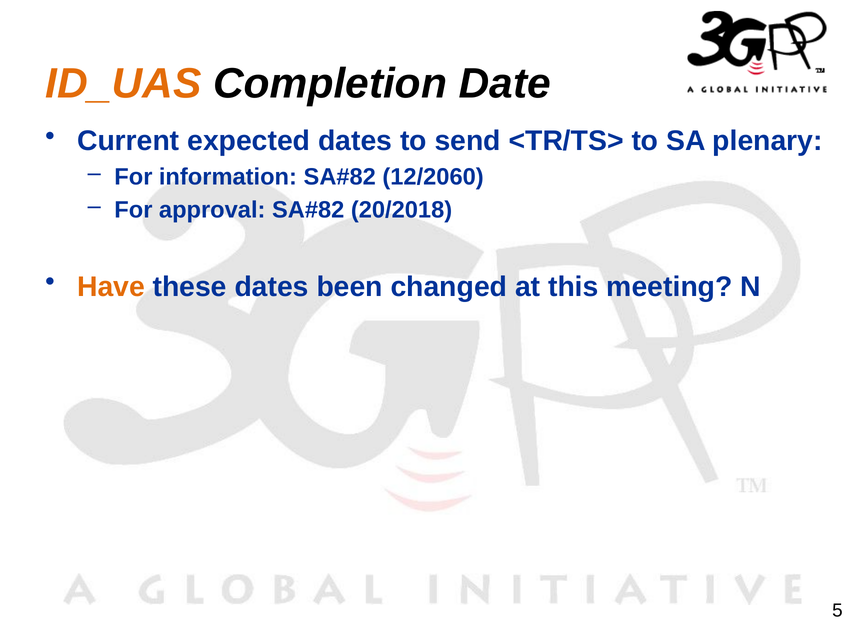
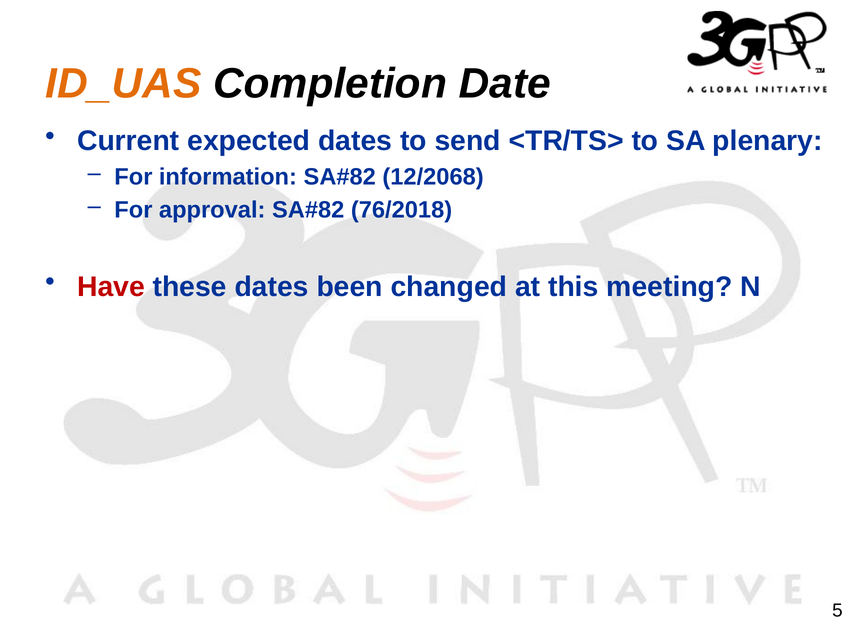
12/2060: 12/2060 -> 12/2068 (433, 177)
20/2018: 20/2018 -> 76/2018 (402, 210)
Have colour: orange -> red (111, 287)
